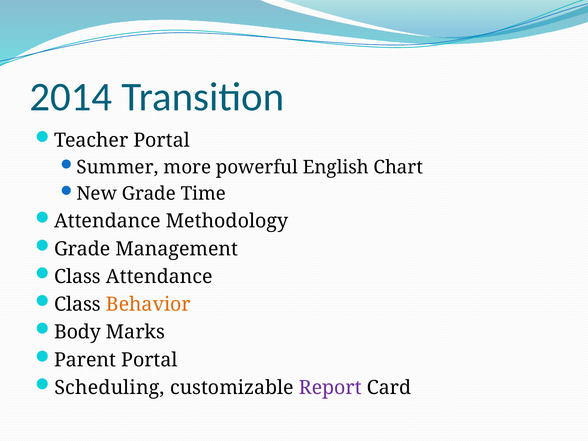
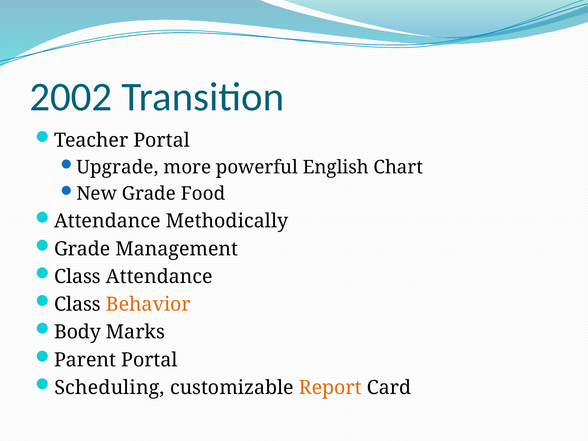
2014: 2014 -> 2002 (71, 97)
Summer: Summer -> Upgrade (117, 167)
Time: Time -> Food (203, 194)
Methodology: Methodology -> Methodically (227, 221)
Report colour: purple -> orange (330, 388)
